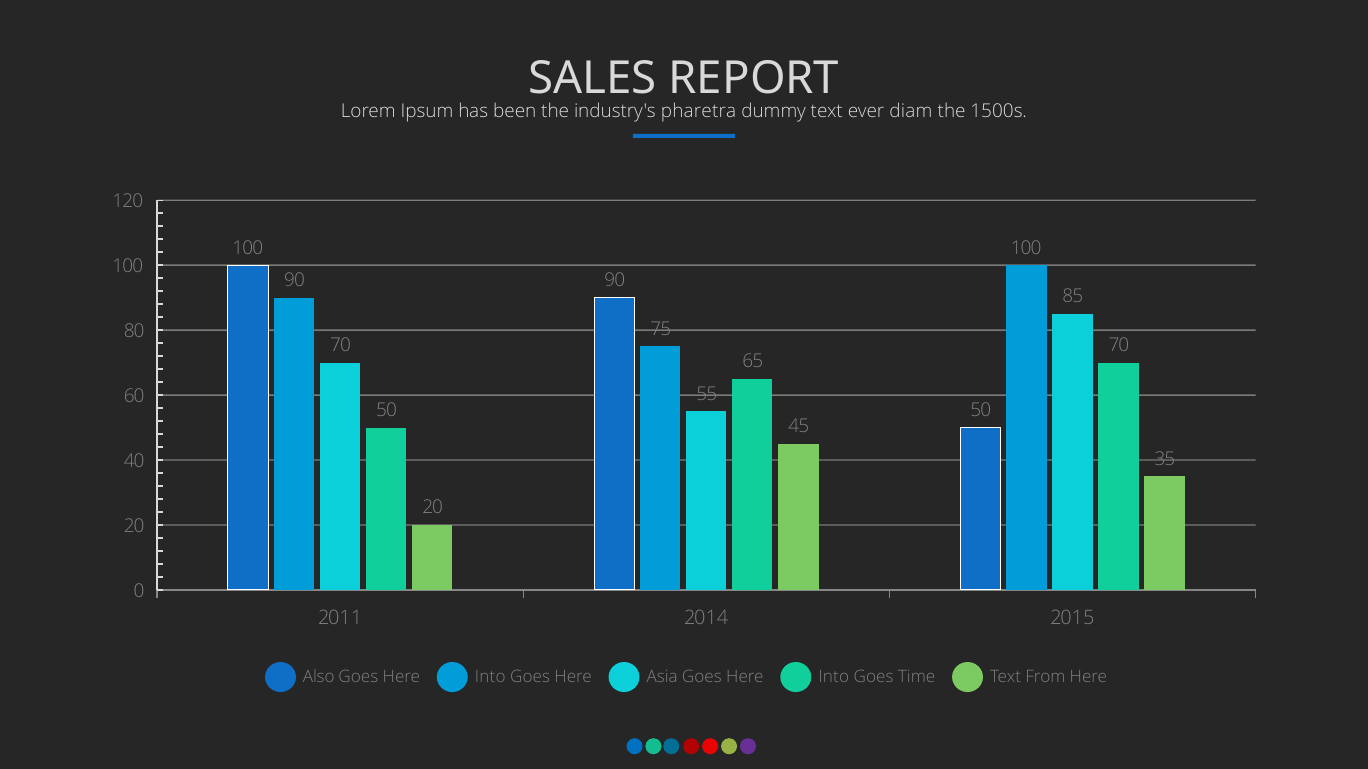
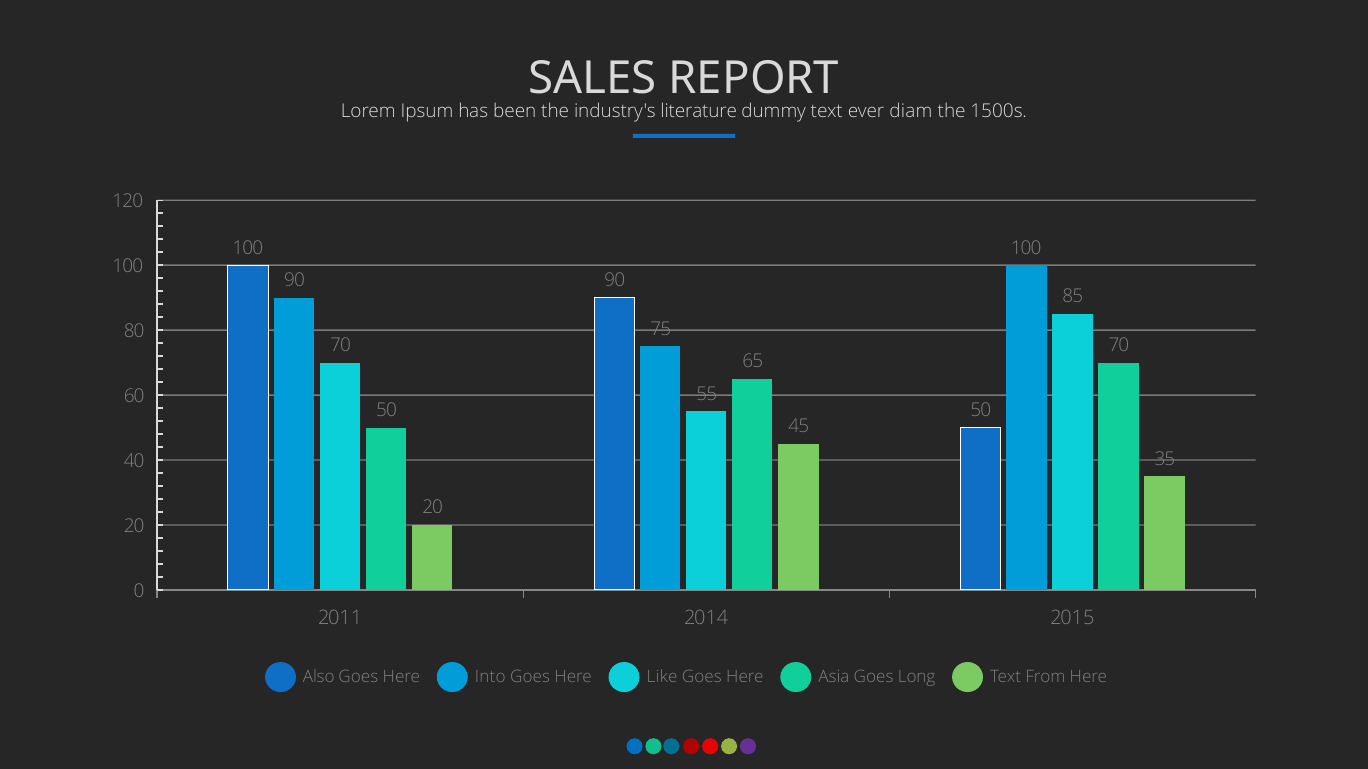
pharetra: pharetra -> literature (699, 111)
Asia: Asia -> Like (662, 677)
Into: Into -> Asia (834, 677)
Time: Time -> Long (917, 677)
